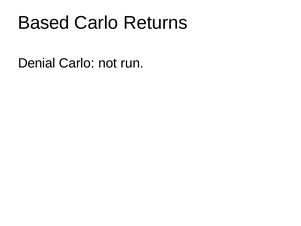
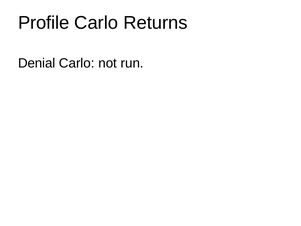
Based: Based -> Profile (44, 23)
